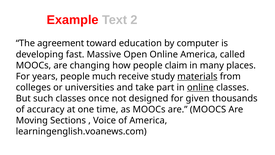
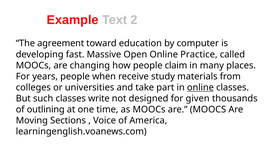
Online America: America -> Practice (199, 54)
much: much -> when (104, 76)
materials underline: present -> none (197, 76)
once: once -> write (99, 98)
accuracy: accuracy -> outlining (46, 109)
